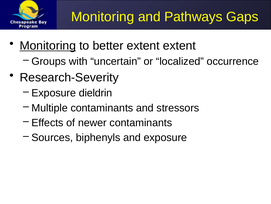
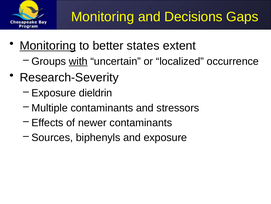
Pathways: Pathways -> Decisions (193, 17)
better extent: extent -> states (143, 46)
with underline: none -> present (78, 61)
